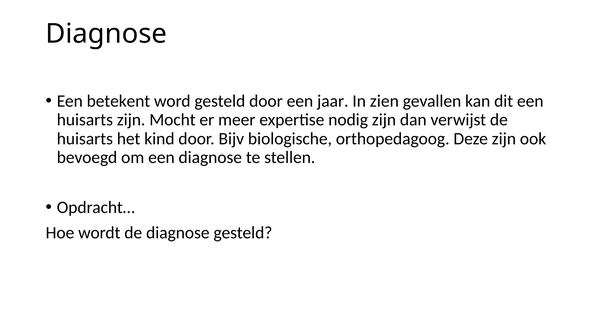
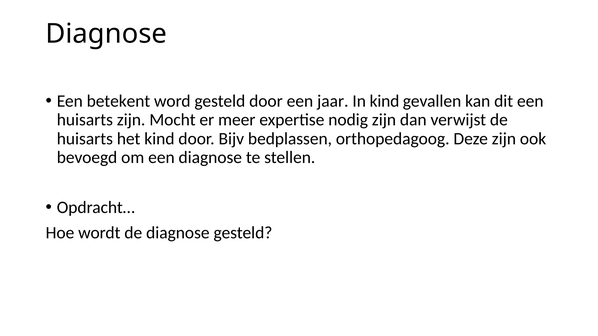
In zien: zien -> kind (384, 101)
biologische: biologische -> bedplassen (290, 139)
